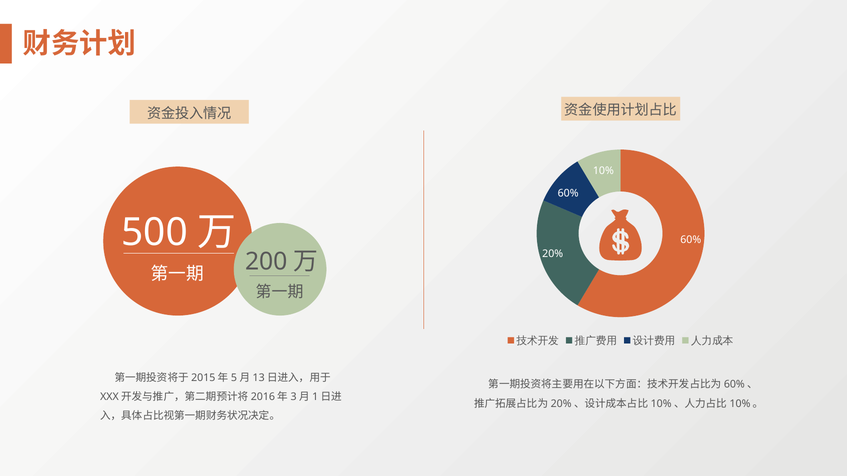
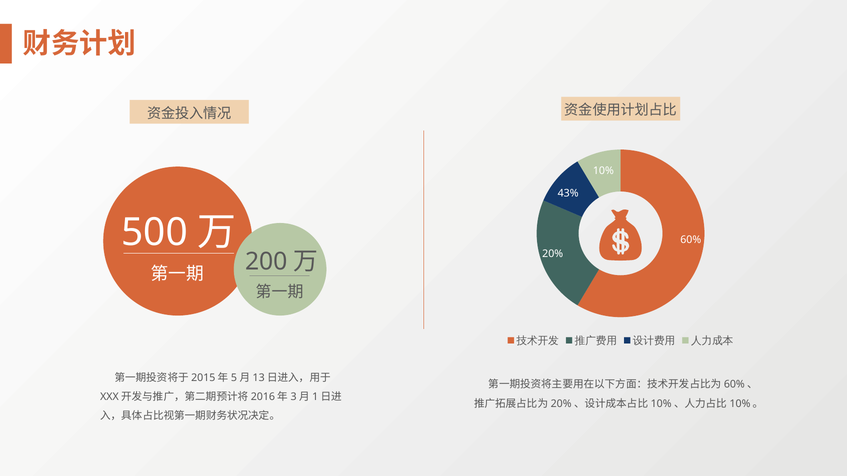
60%: 60% -> 43% (568, 193)
